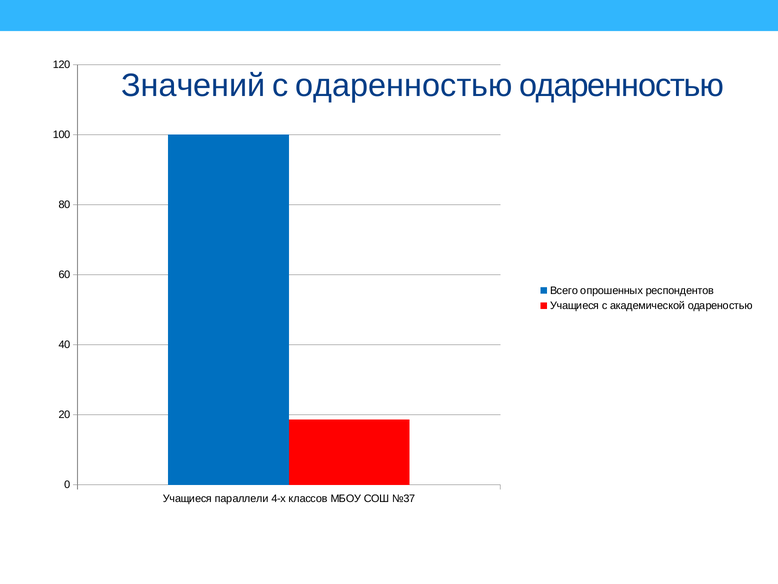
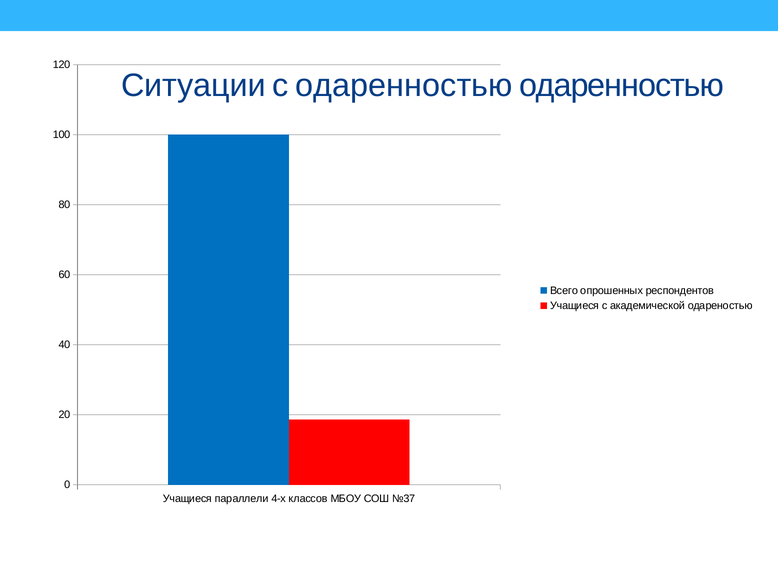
Значений: Значений -> Ситуации (193, 86)
